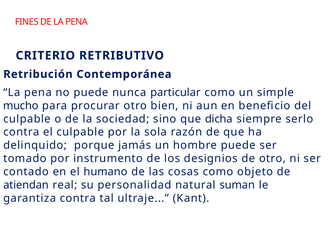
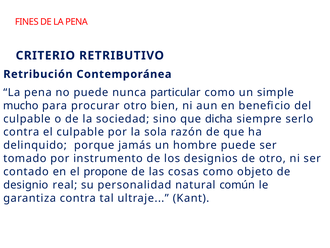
humano: humano -> propone (106, 171)
atiendan: atiendan -> designio (26, 185)
suman: suman -> común (237, 185)
